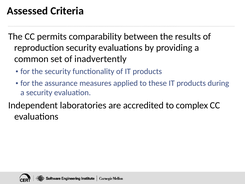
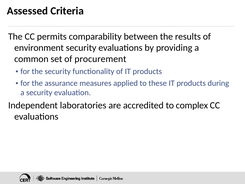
reproduction: reproduction -> environment (39, 48)
inadvertently: inadvertently -> procurement (100, 59)
